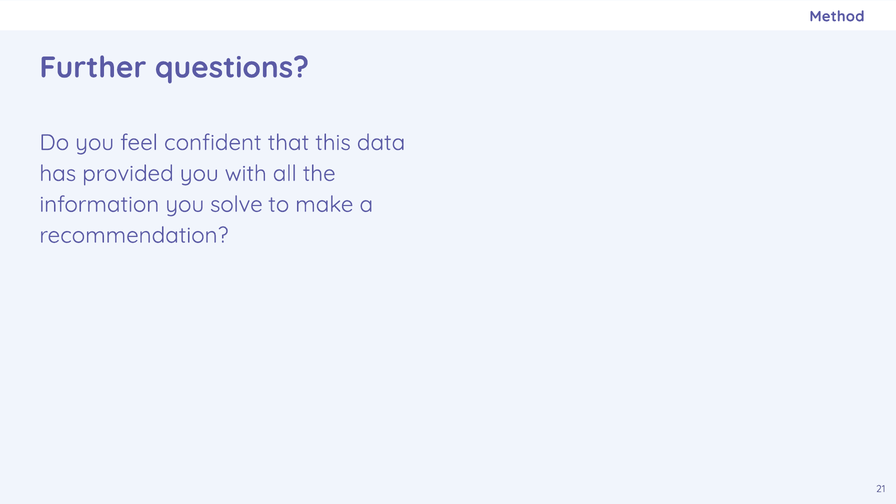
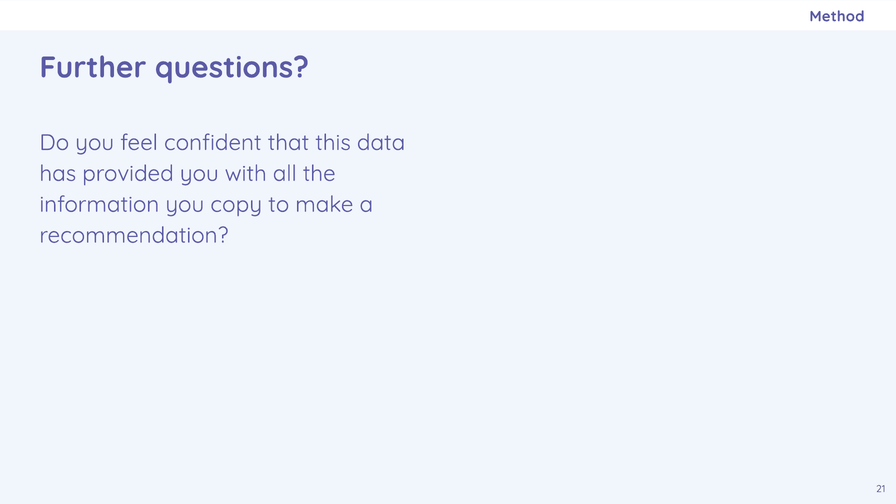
solve: solve -> copy (236, 204)
